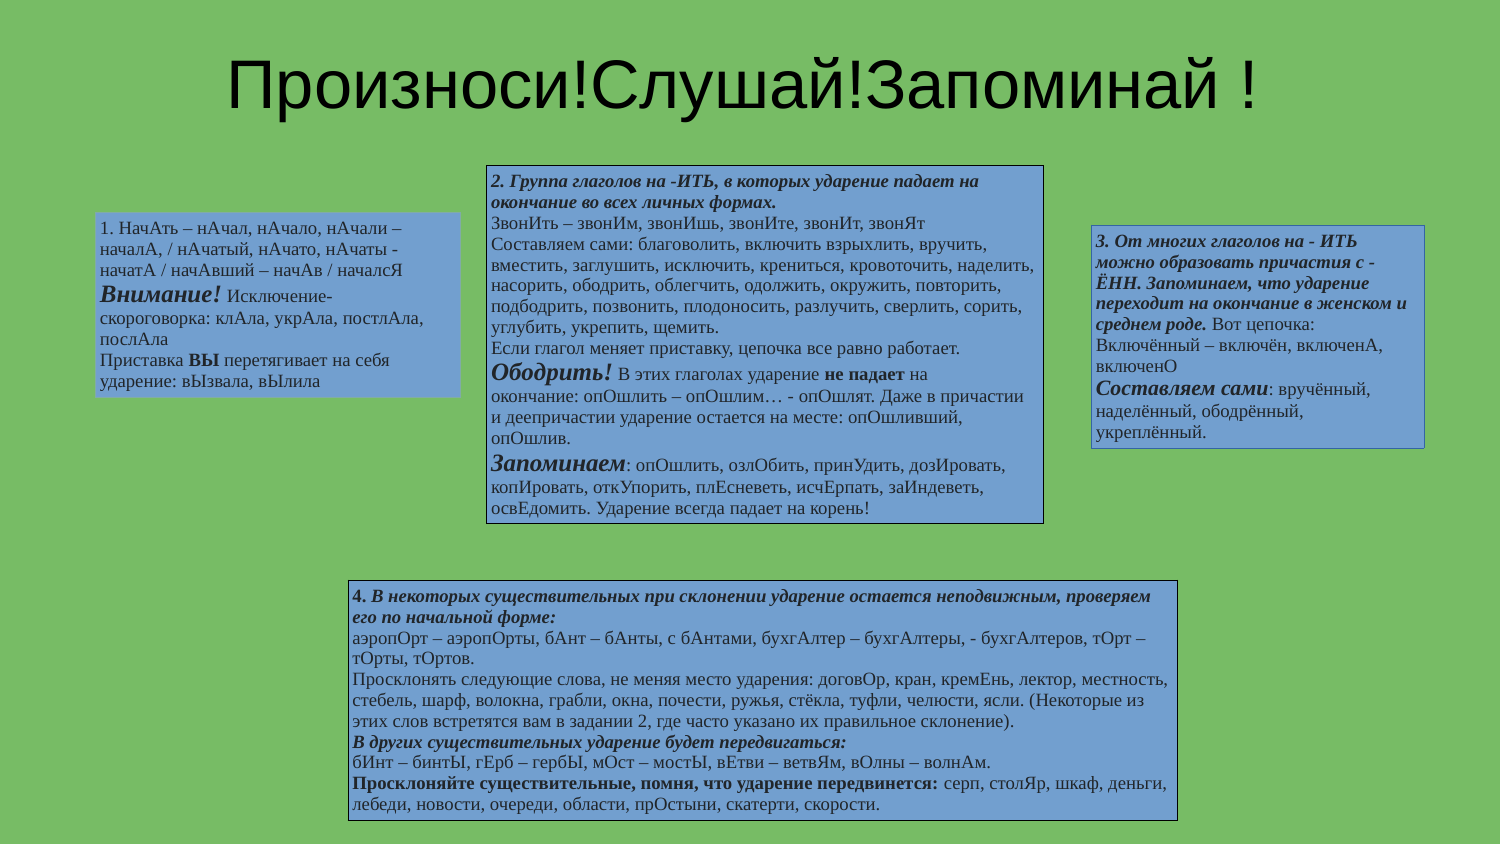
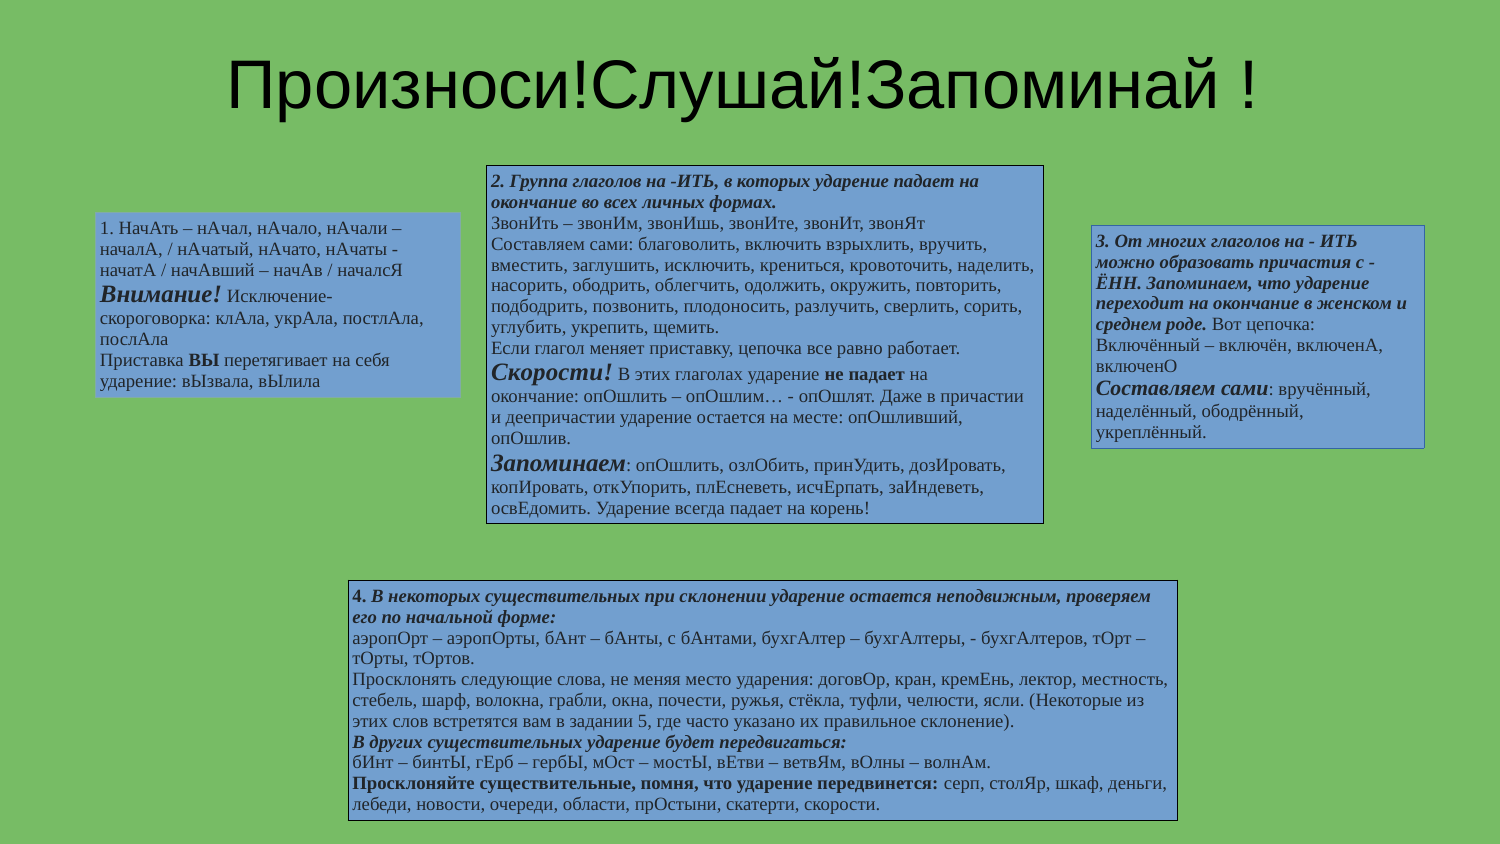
Ободрить: Ободрить -> Скорости (552, 372)
задании 2: 2 -> 5 (645, 721)
